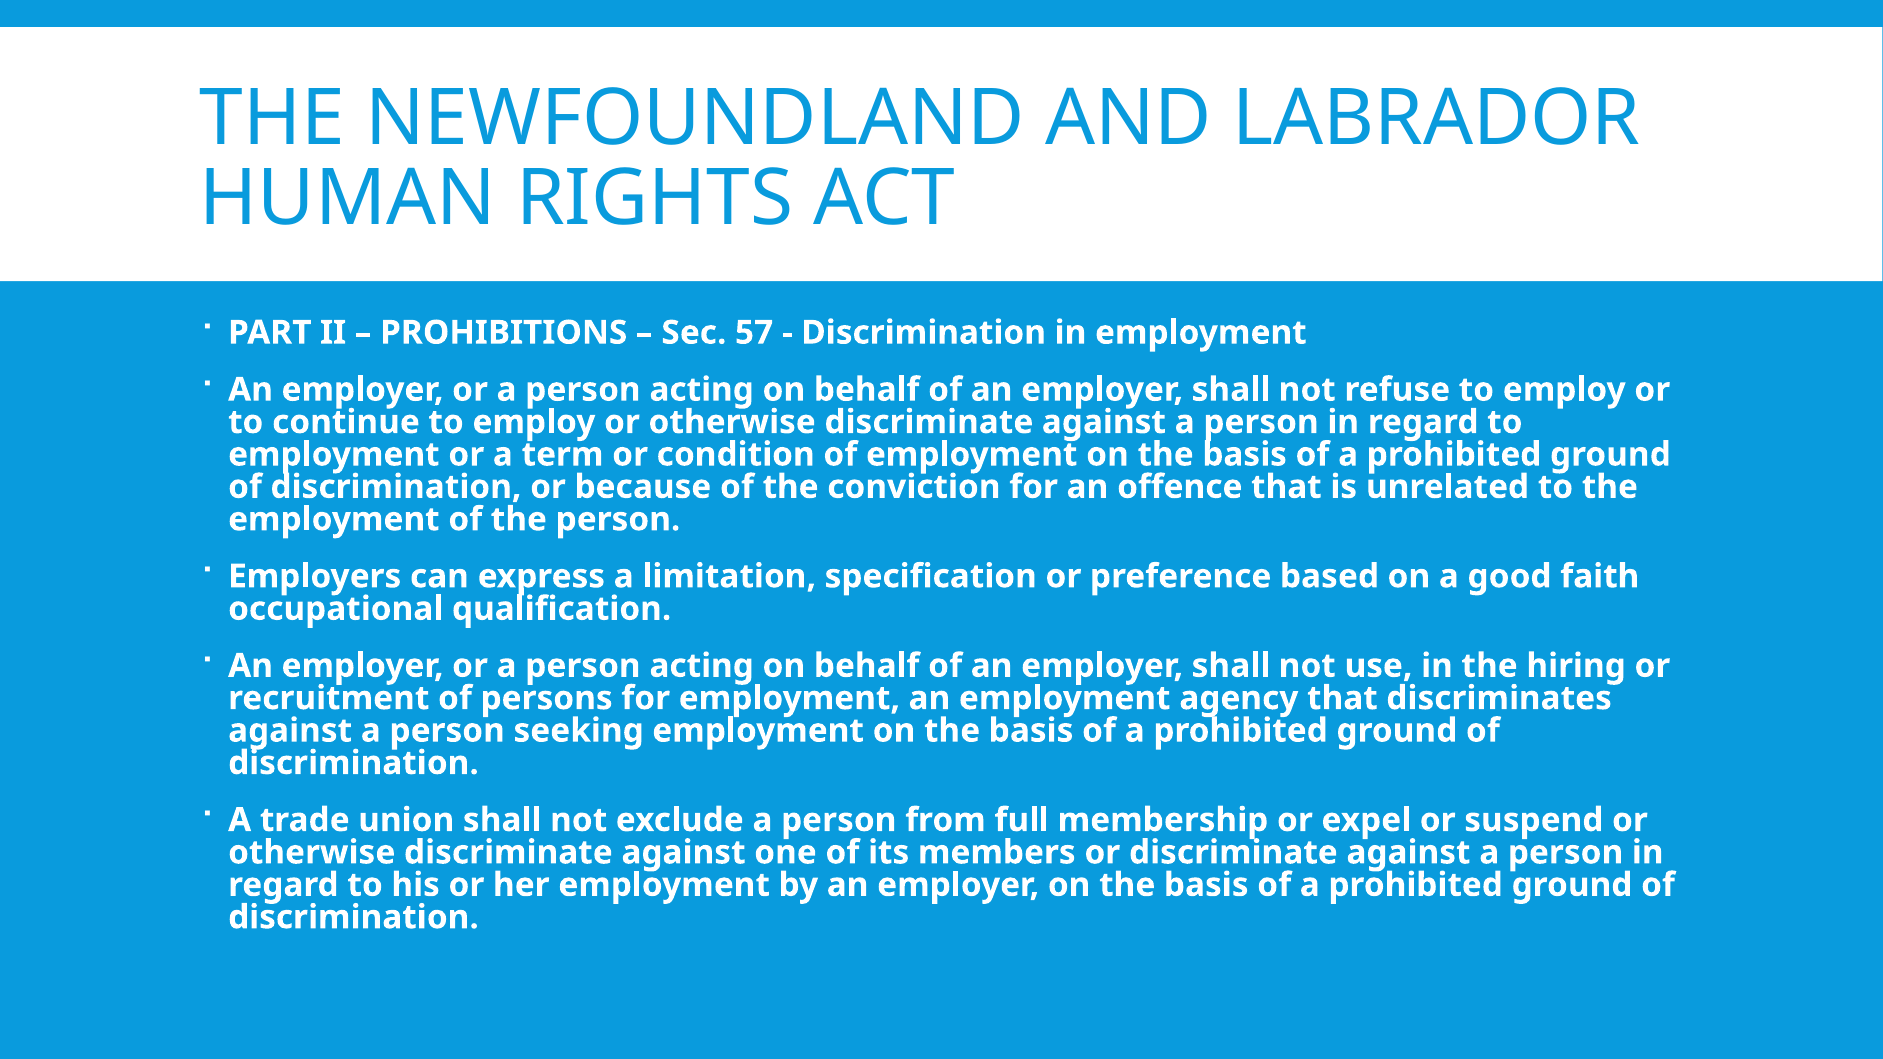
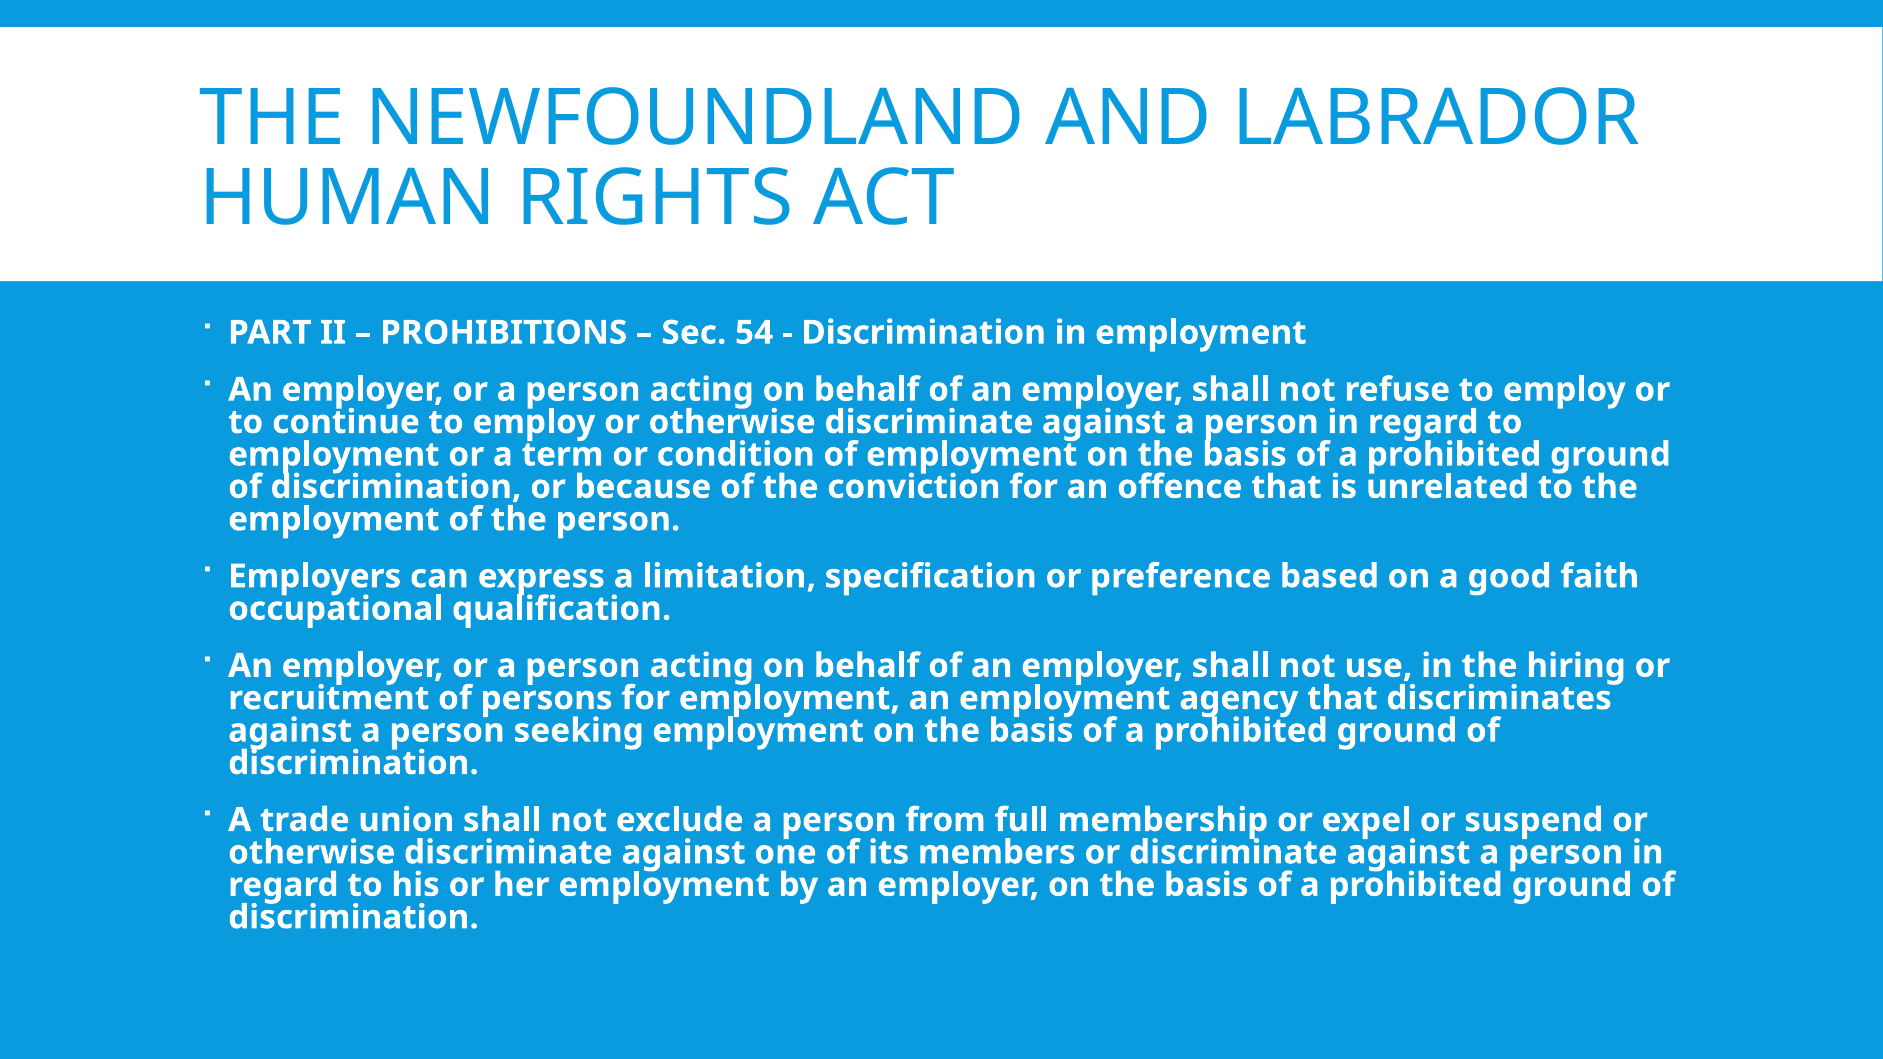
57: 57 -> 54 (754, 333)
